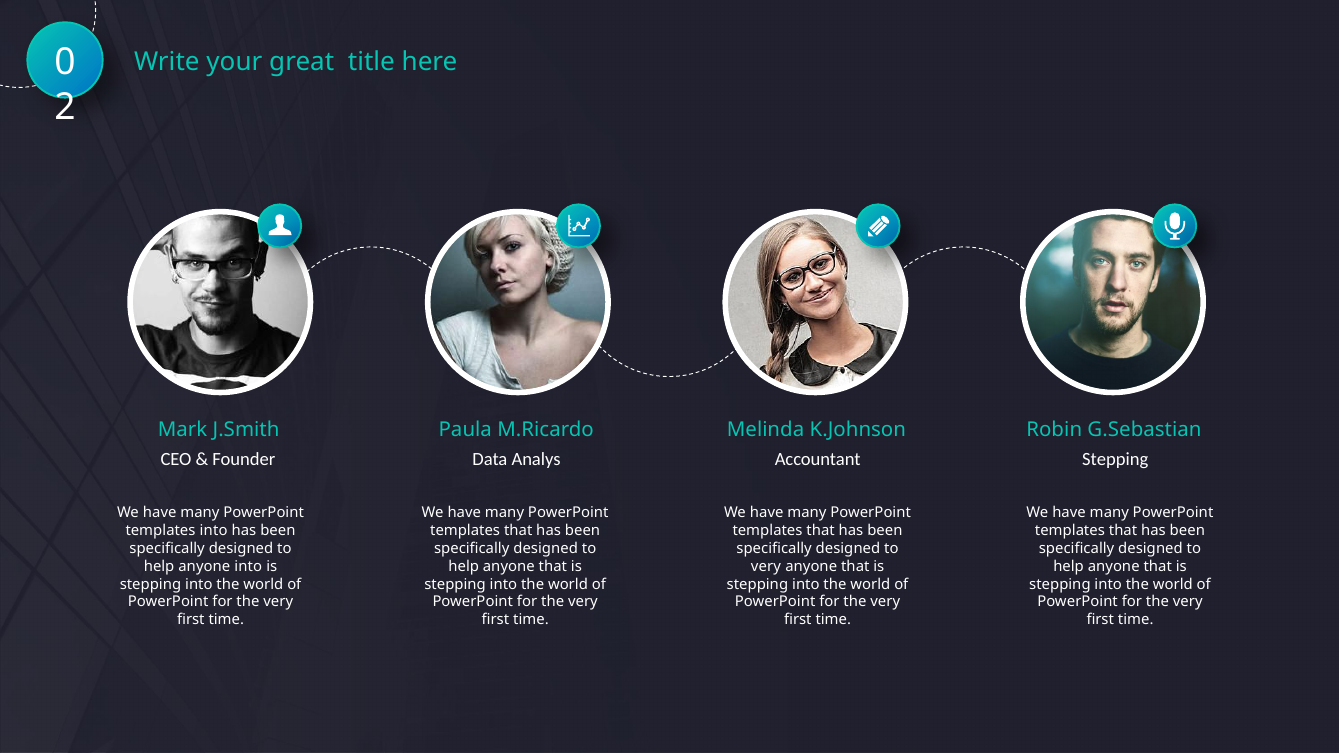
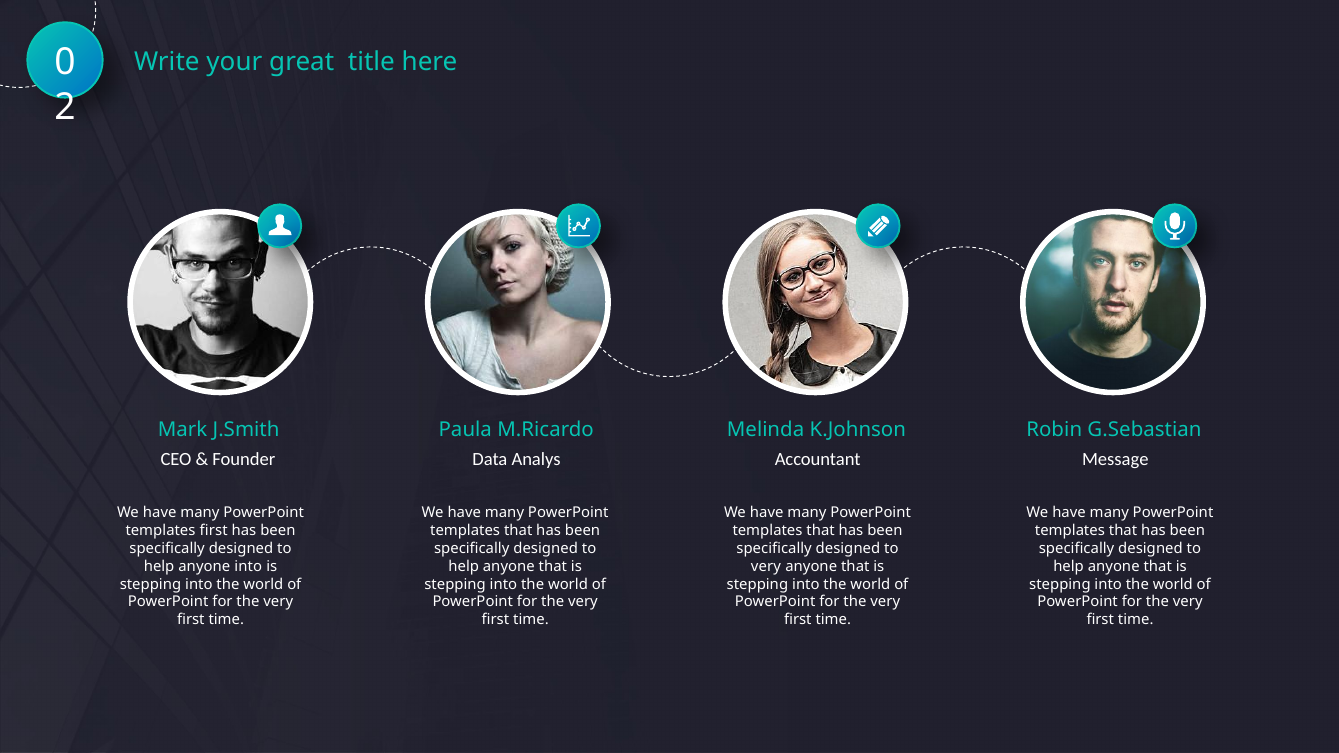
Stepping: Stepping -> Message (1115, 459)
templates into: into -> first (214, 531)
